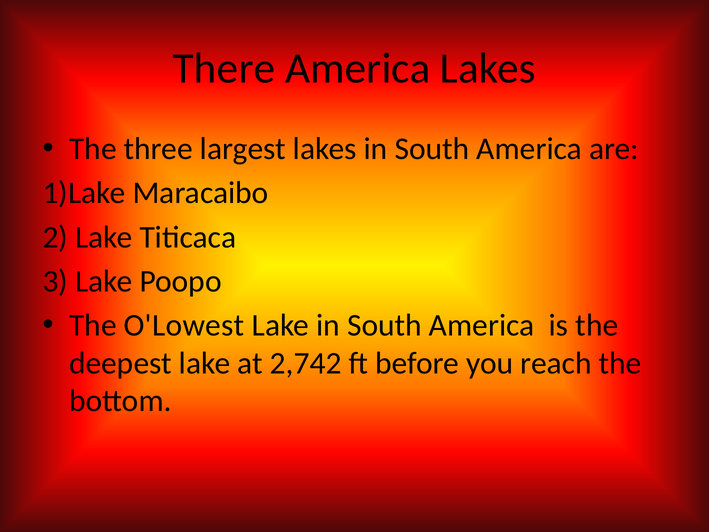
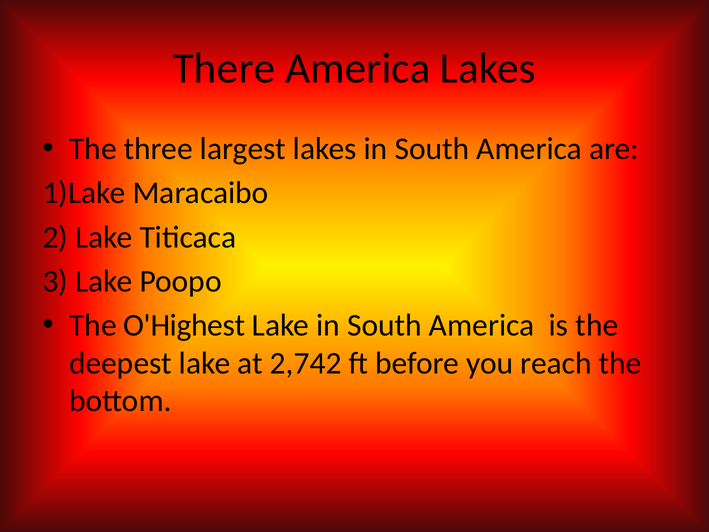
O'Lowest: O'Lowest -> O'Highest (184, 325)
